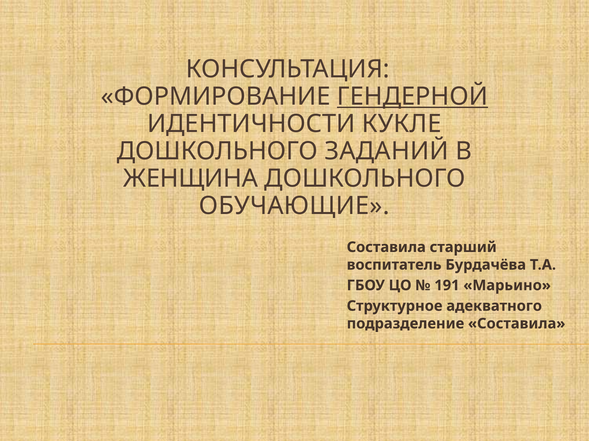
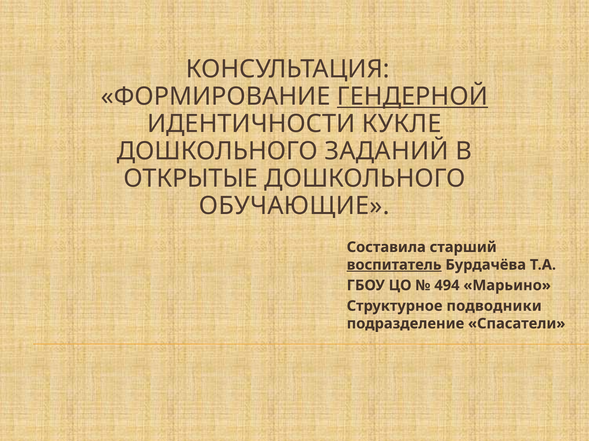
ЖЕНЩИНА: ЖЕНЩИНА -> ОТКРЫТЫЕ (191, 179)
воспитатель underline: none -> present (394, 265)
191: 191 -> 494 (447, 286)
адекватного: адекватного -> подводники (494, 306)
подразделение Составила: Составила -> Спасатели (517, 324)
